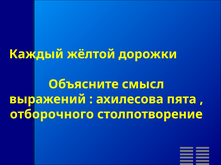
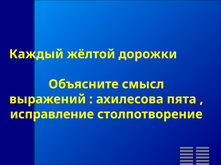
отборочного: отборочного -> исправление (52, 115)
